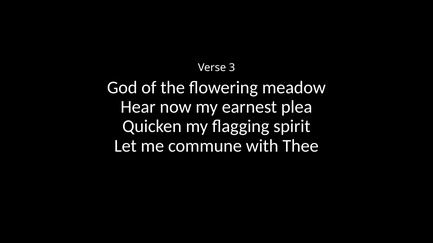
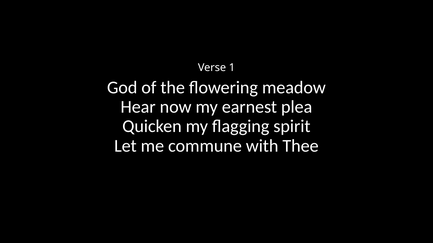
3: 3 -> 1 (232, 68)
